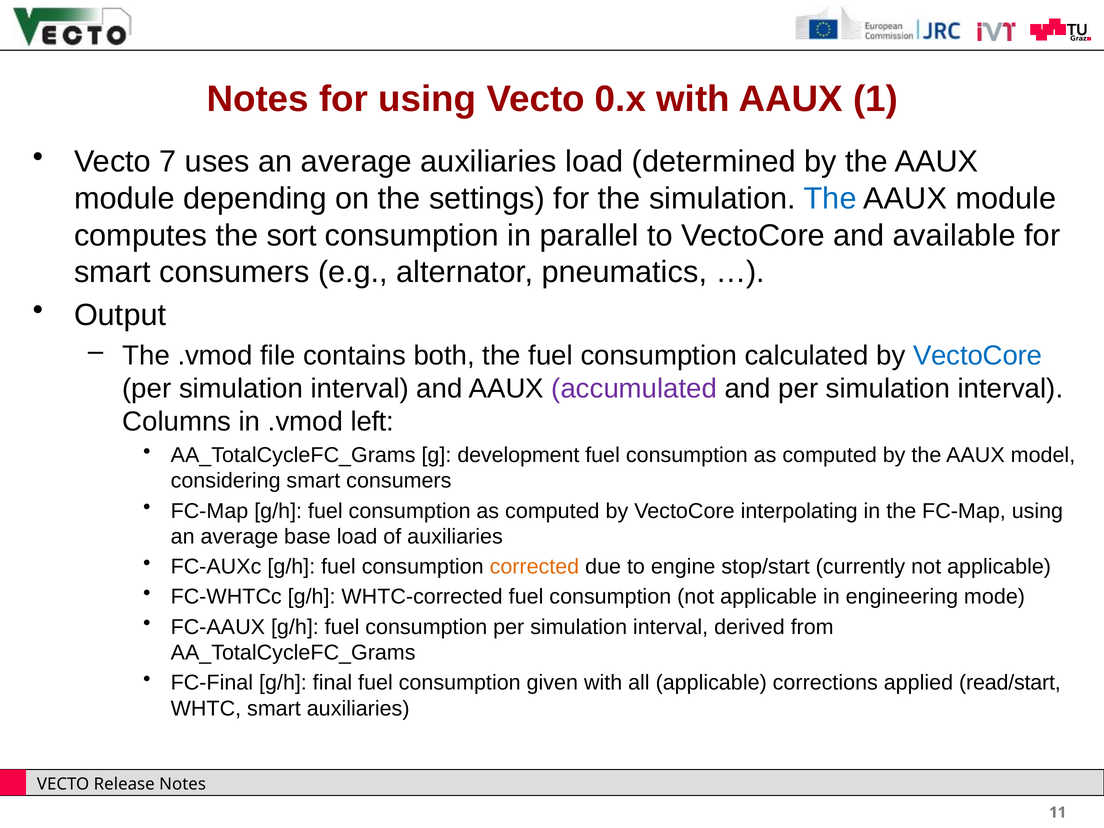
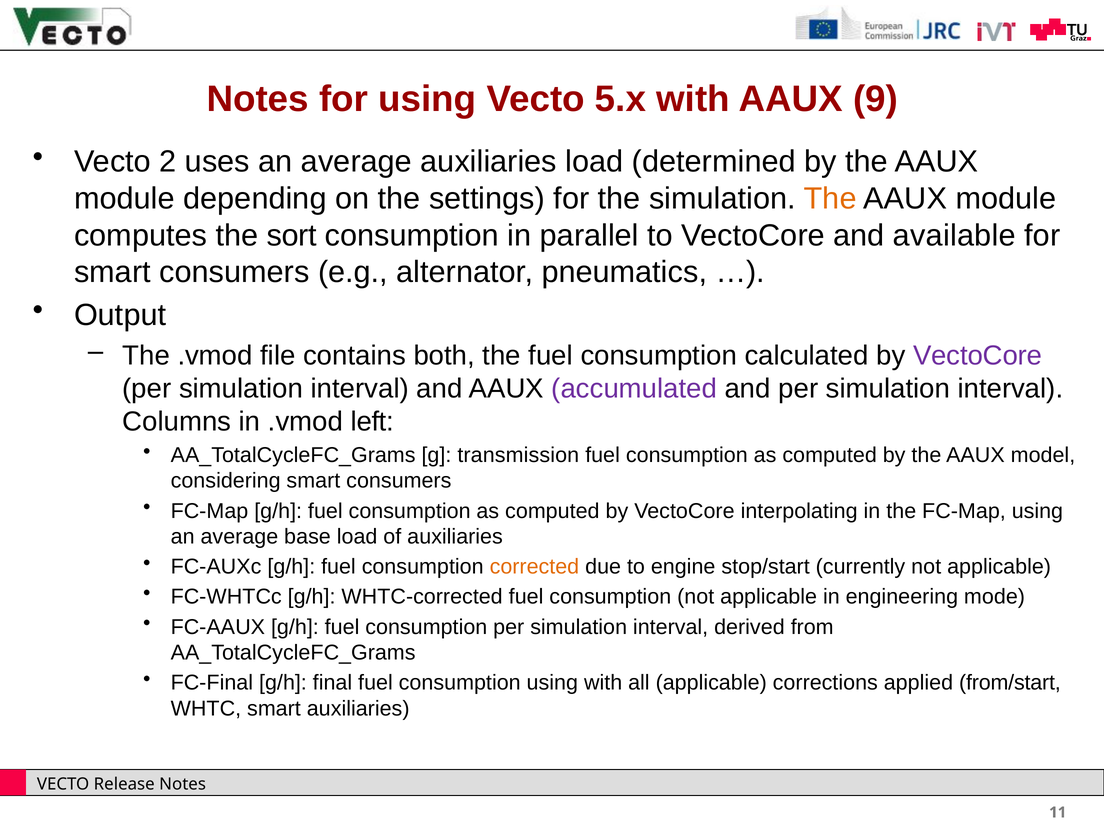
0.x: 0.x -> 5.x (621, 99)
1: 1 -> 9 (876, 99)
7: 7 -> 2 (168, 162)
The colour: blue -> orange (830, 199)
VectoCore colour: blue -> purple (978, 356)
development: development -> transmission (518, 455)
consumption given: given -> using (552, 683)
read/start: read/start -> from/start (1010, 683)
